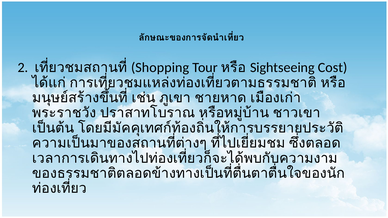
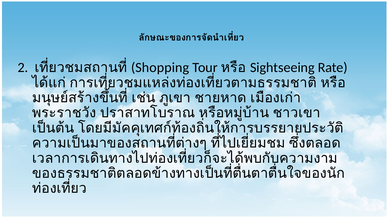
Cost: Cost -> Rate (333, 68)
